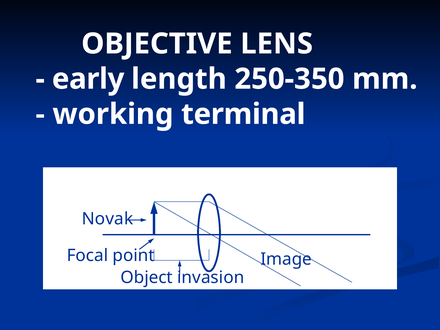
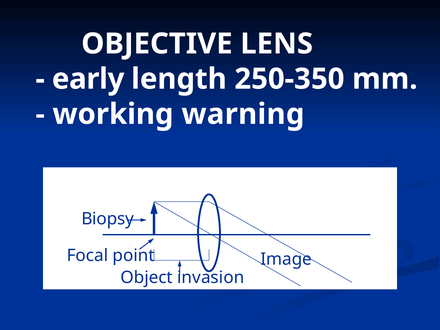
terminal: terminal -> warning (243, 114)
Novak: Novak -> Biopsy (108, 219)
